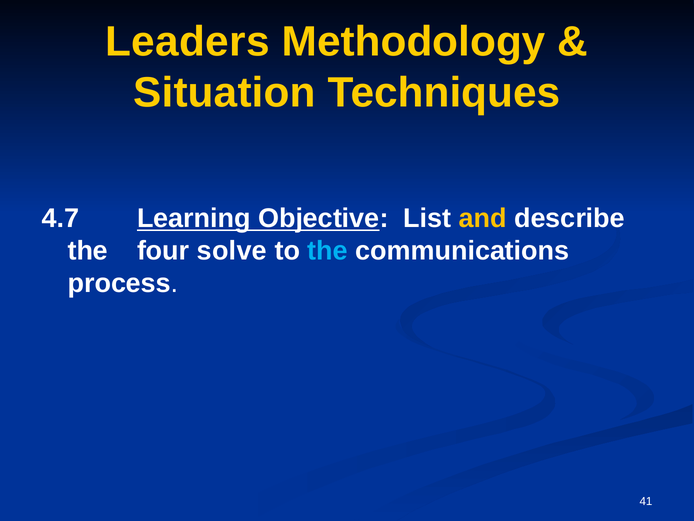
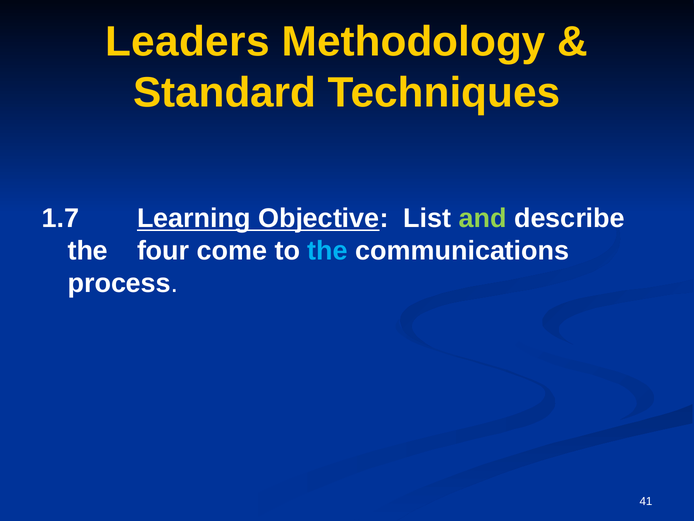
Situation: Situation -> Standard (225, 93)
4.7: 4.7 -> 1.7 (60, 218)
and colour: yellow -> light green (483, 218)
solve: solve -> come (232, 251)
